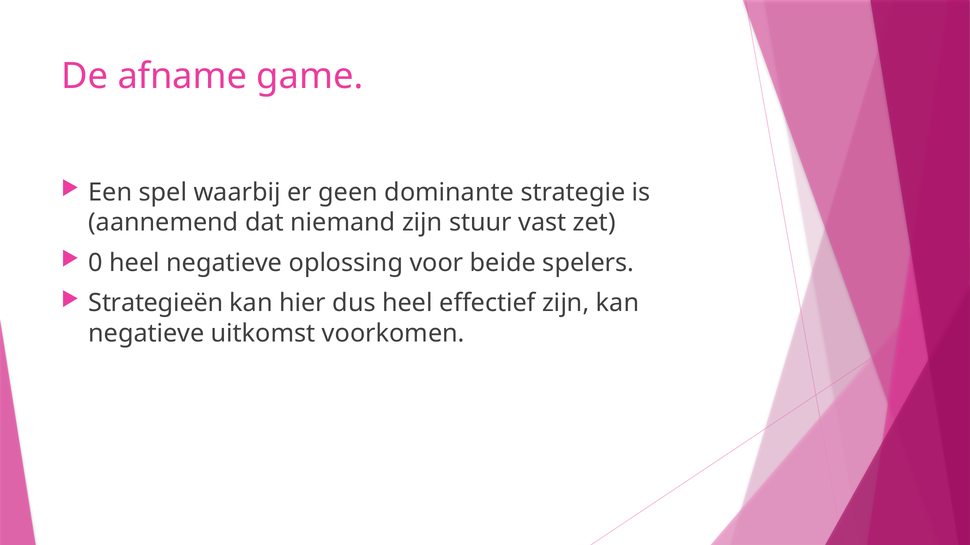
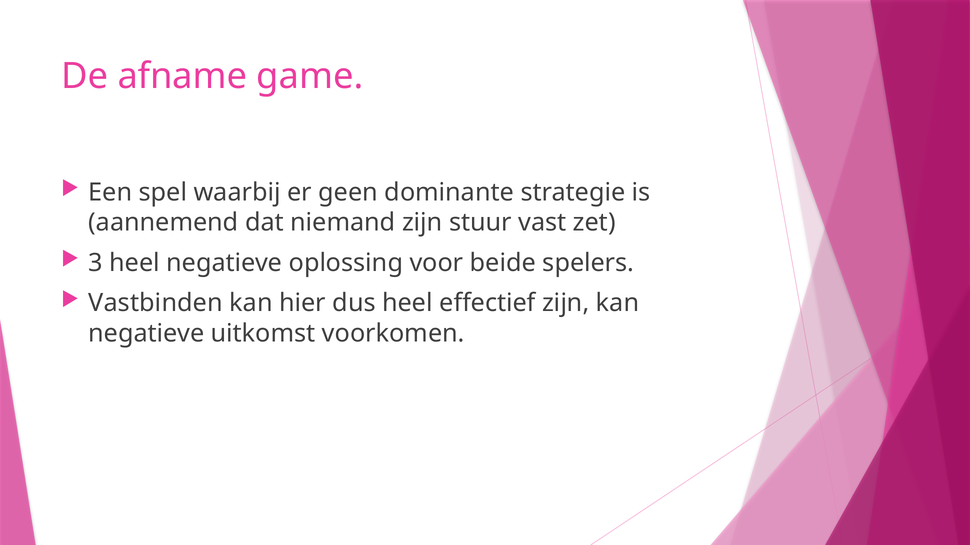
0: 0 -> 3 (96, 263)
Strategieën: Strategieën -> Vastbinden (156, 303)
